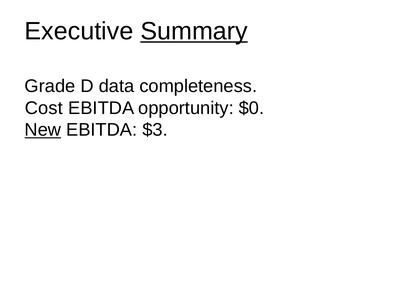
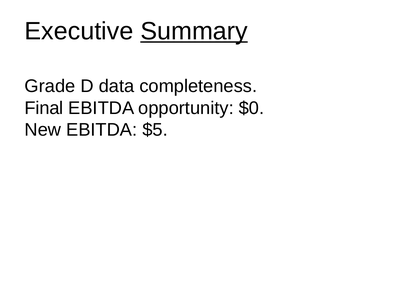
Cost: Cost -> Final (44, 108)
New underline: present -> none (43, 130)
$3: $3 -> $5 (155, 130)
